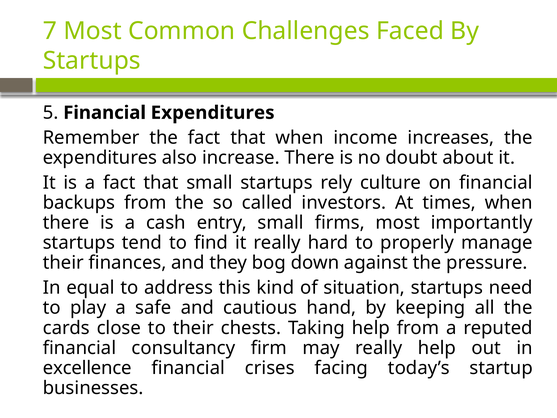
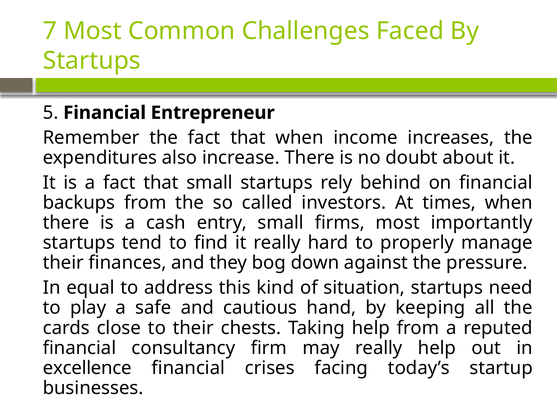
Financial Expenditures: Expenditures -> Entrepreneur (213, 113)
culture: culture -> behind (391, 183)
